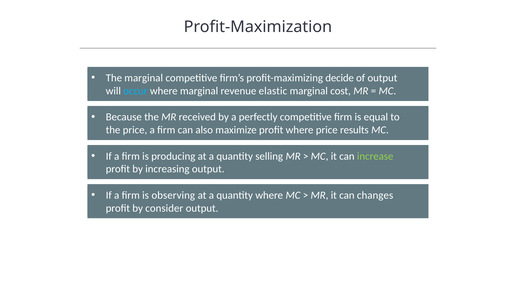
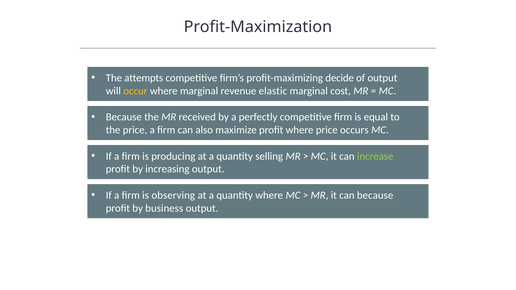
The marginal: marginal -> attempts (144, 78)
occur colour: light blue -> yellow (135, 91)
results: results -> occurs (354, 130)
can changes: changes -> because (375, 195)
consider: consider -> business (164, 208)
